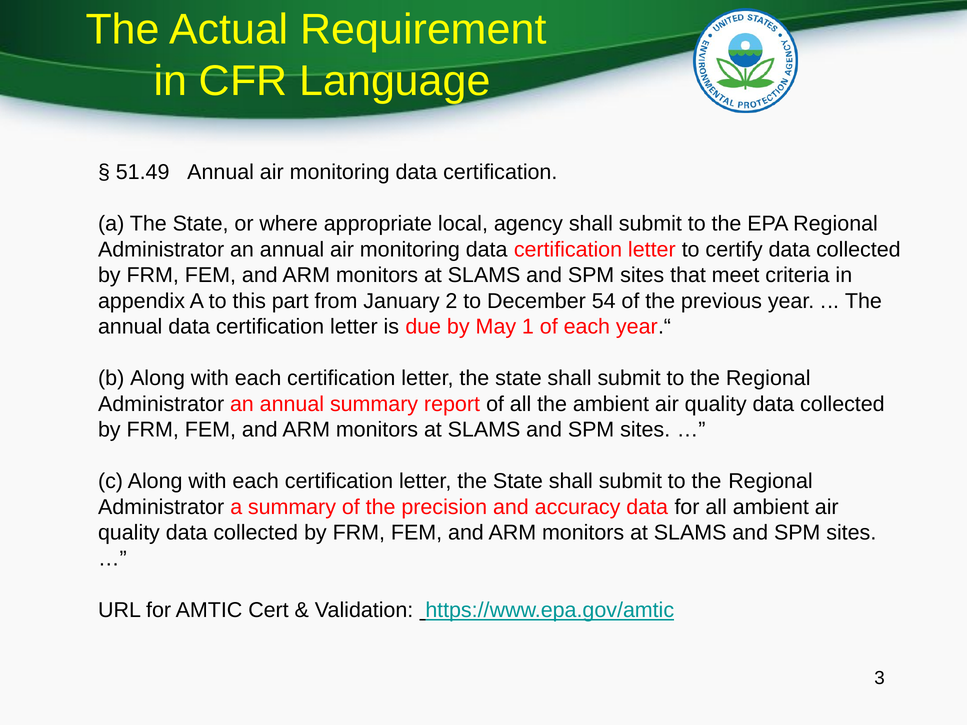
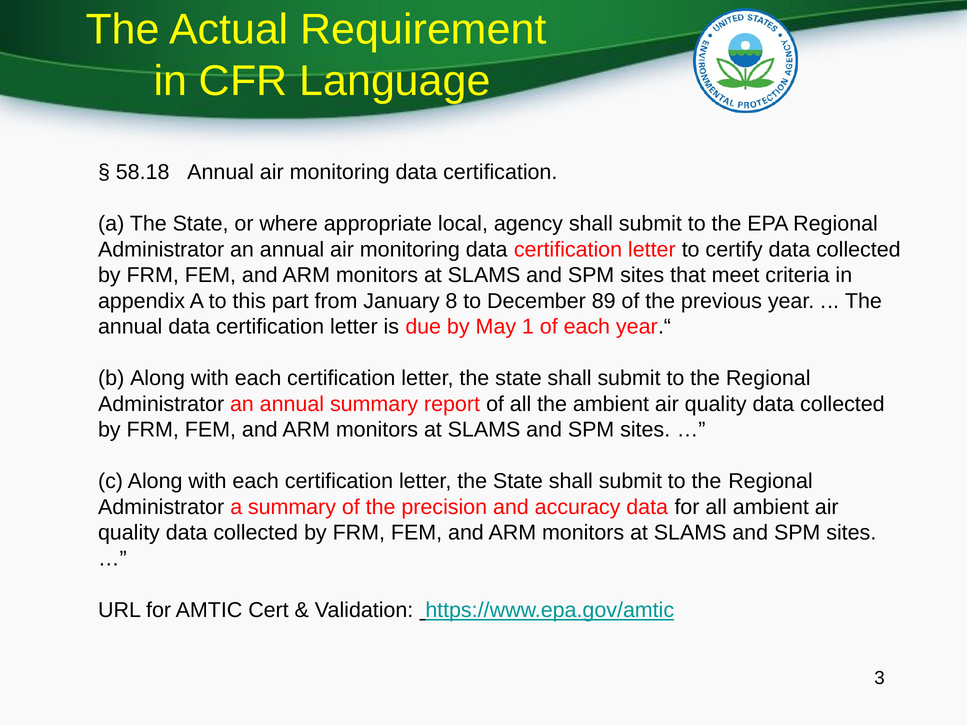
51.49: 51.49 -> 58.18 (143, 172)
2: 2 -> 8 (451, 301)
54: 54 -> 89 (604, 301)
